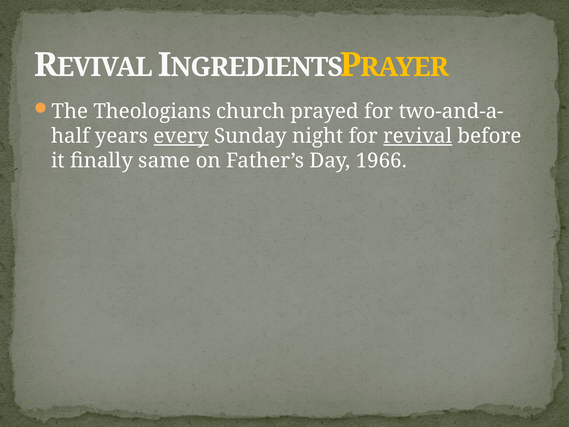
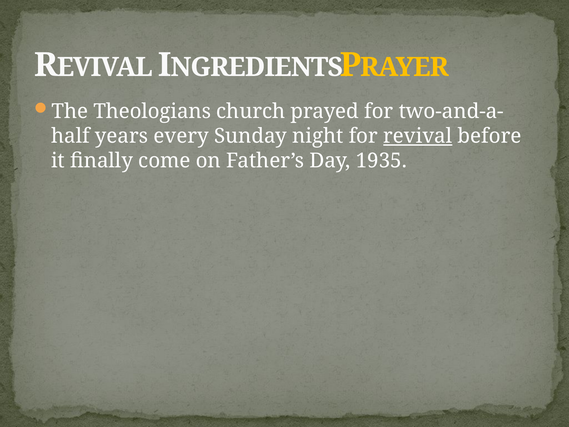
every underline: present -> none (181, 136)
same: same -> come (164, 161)
1966: 1966 -> 1935 (381, 161)
